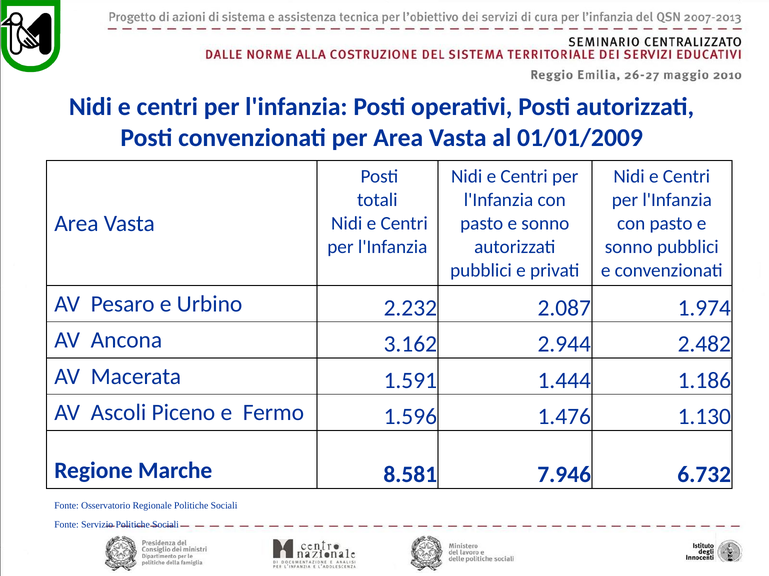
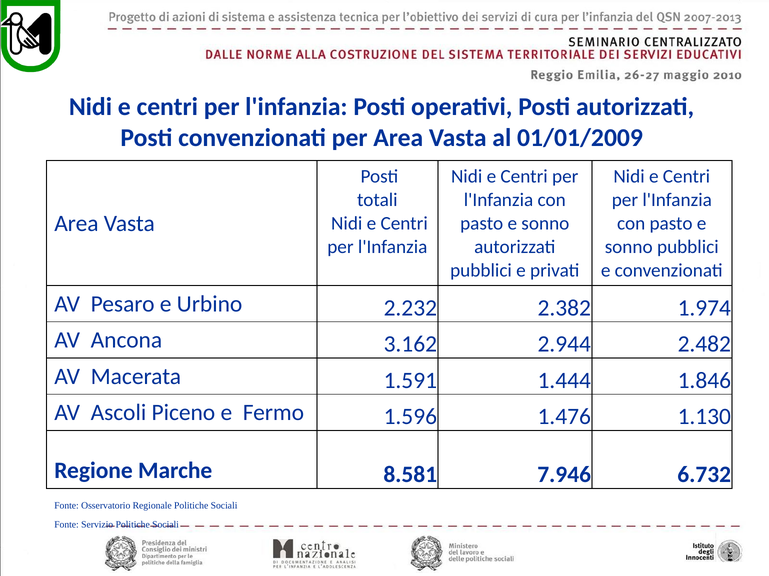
2.087: 2.087 -> 2.382 (564, 308)
1.186: 1.186 -> 1.846 (704, 381)
